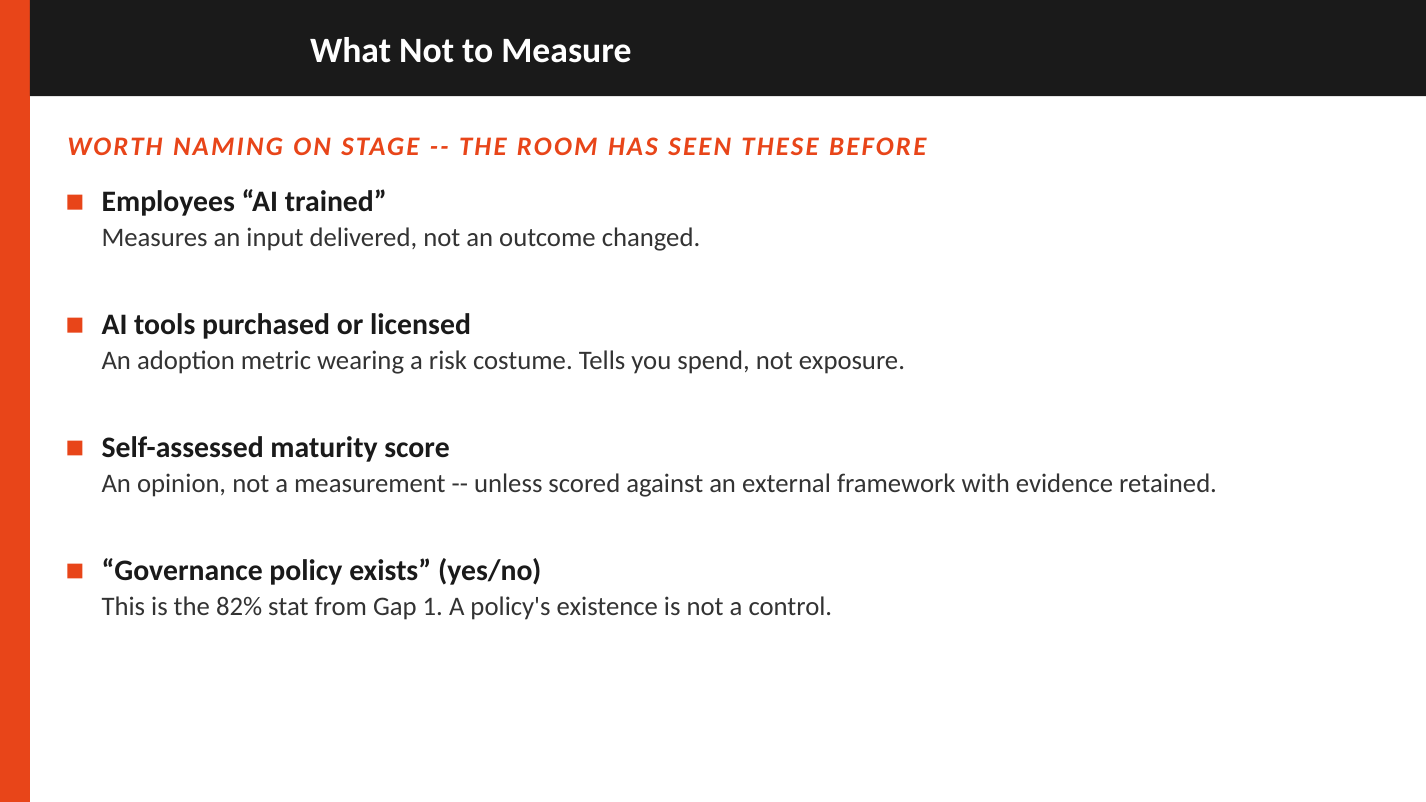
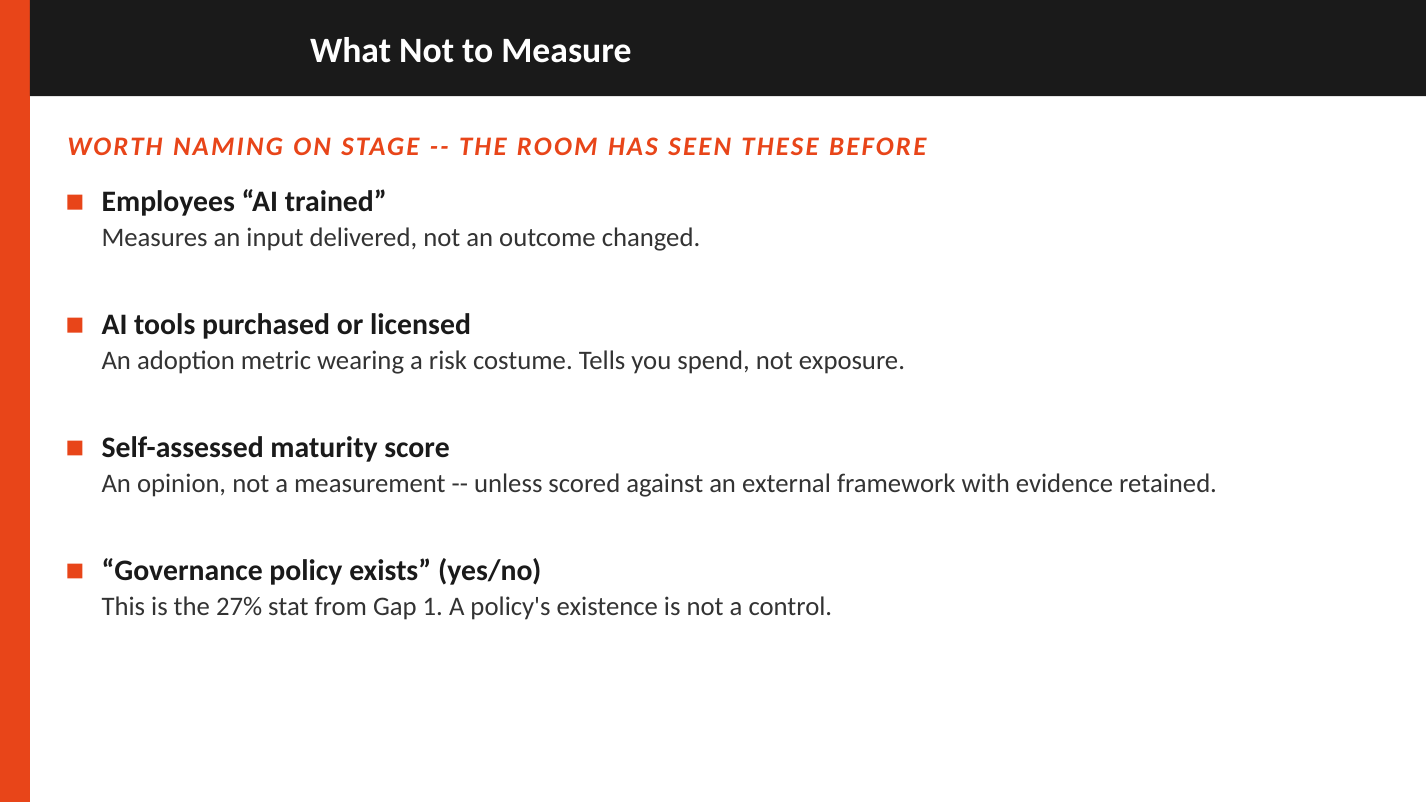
82%: 82% -> 27% (239, 607)
